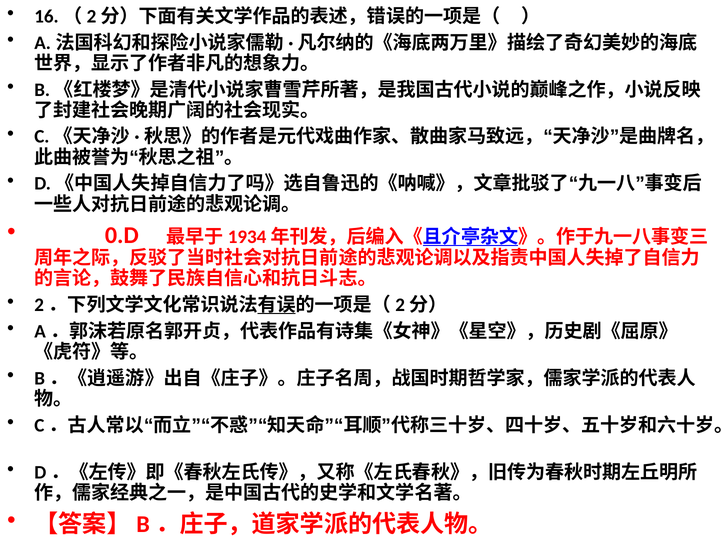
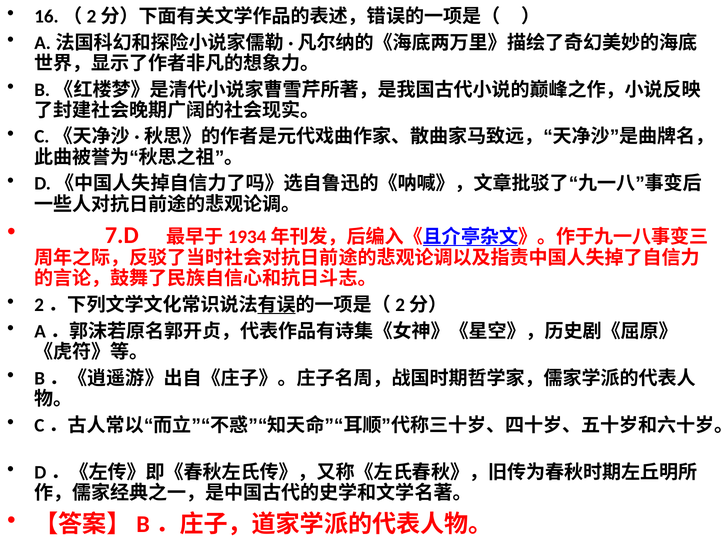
0.D: 0.D -> 7.D (122, 235)
